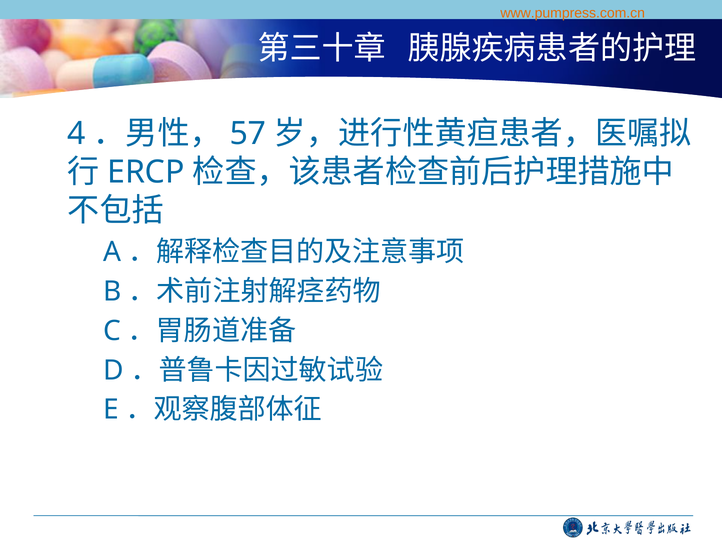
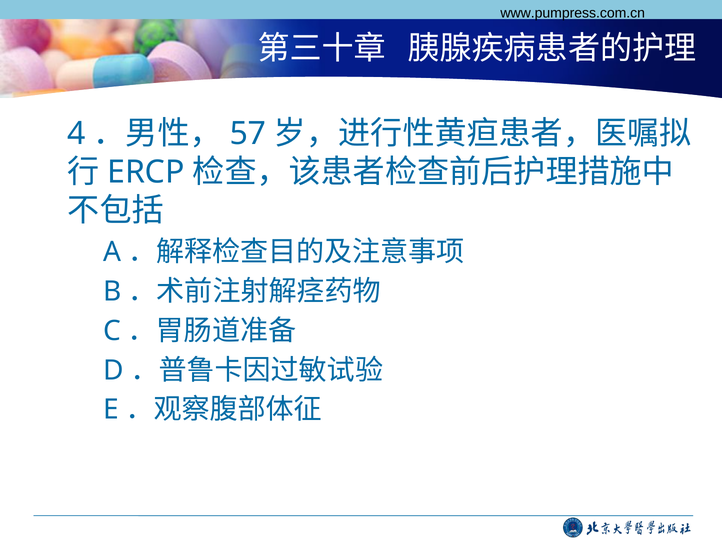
www.pumpress.com.cn colour: orange -> black (573, 13)
